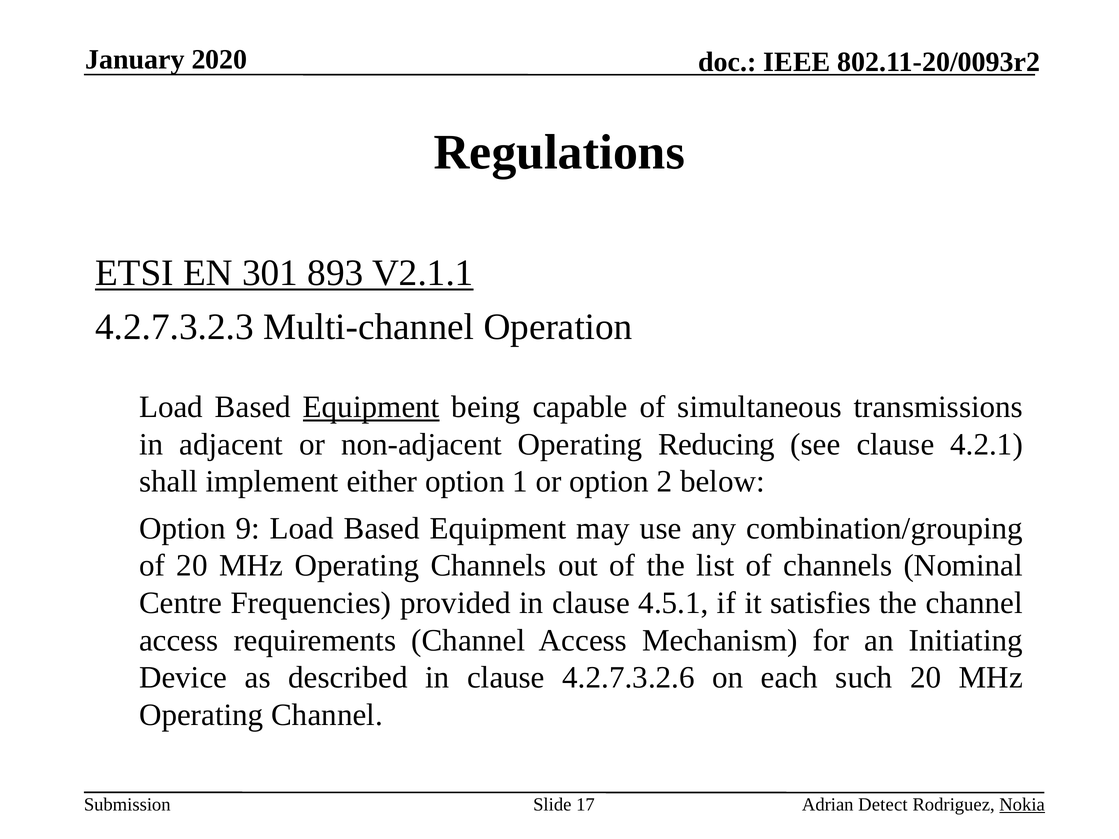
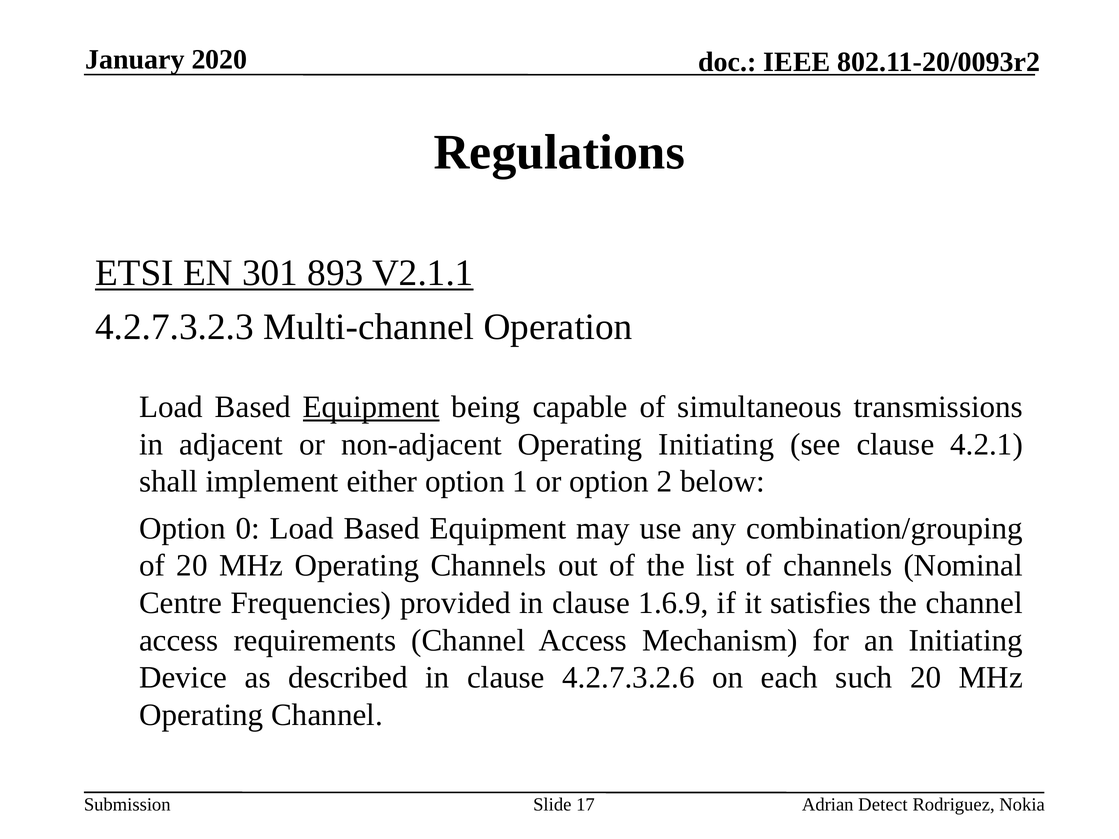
Operating Reducing: Reducing -> Initiating (716, 444)
9: 9 -> 0 (248, 528)
4.5.1: 4.5.1 -> 1.6.9 (673, 603)
Nokia underline: present -> none (1022, 805)
